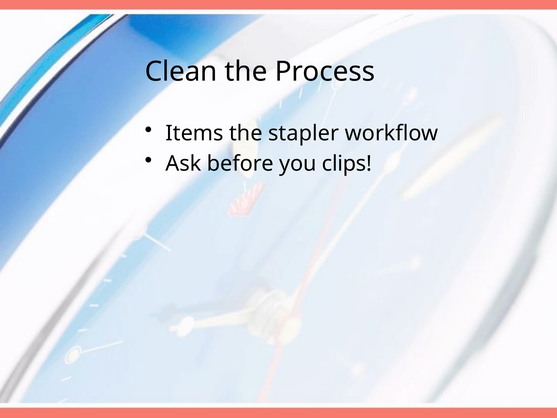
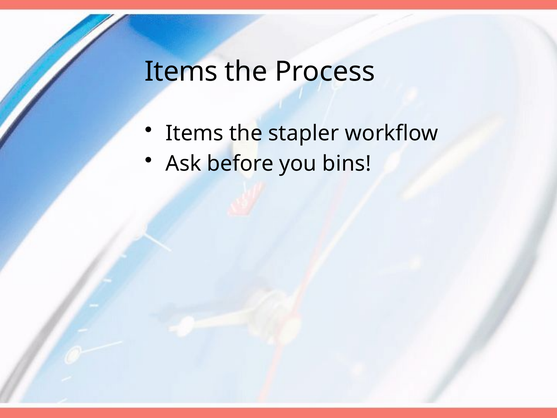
Clean: Clean -> Items (181, 72)
clips: clips -> bins (347, 164)
